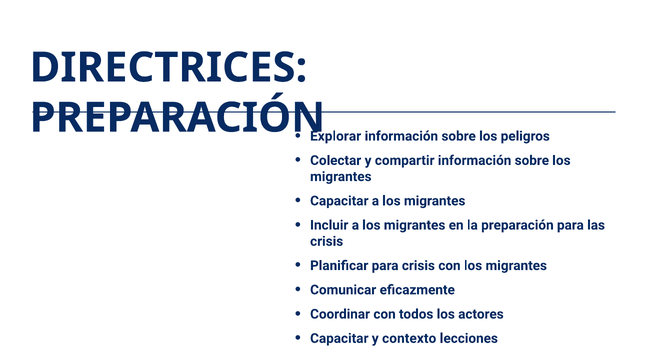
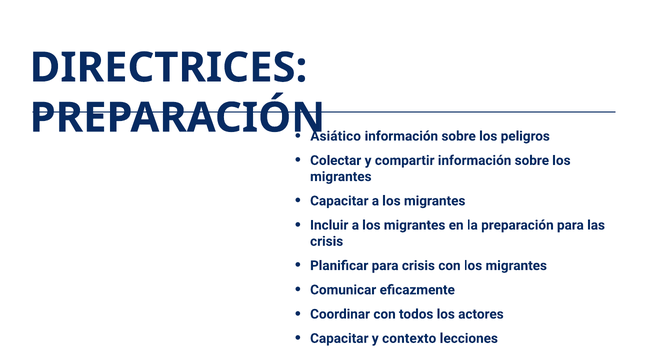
Explorar: Explorar -> Asiático (336, 136)
